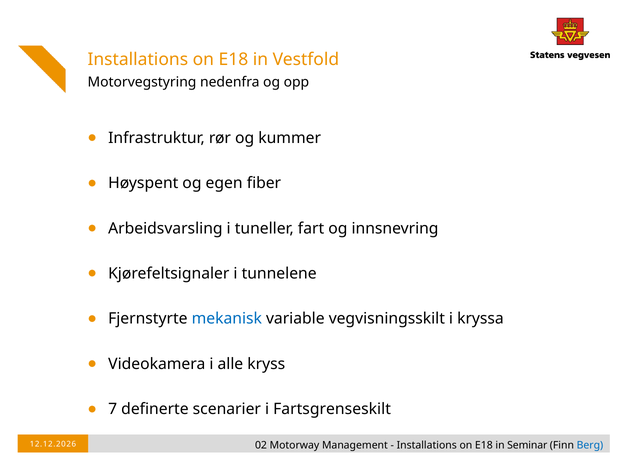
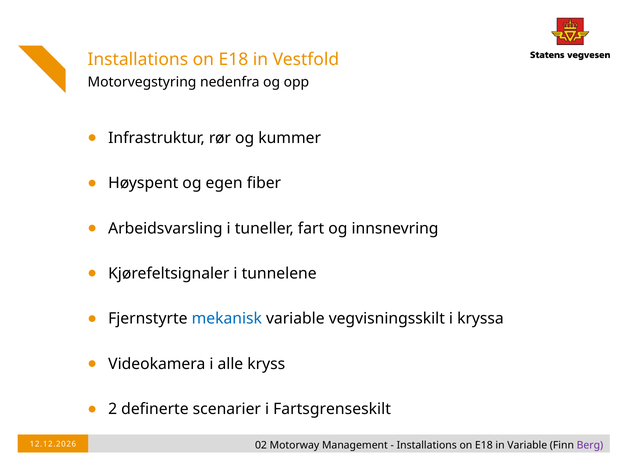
7: 7 -> 2 (113, 409)
in Seminar: Seminar -> Variable (527, 446)
Berg colour: blue -> purple (590, 446)
